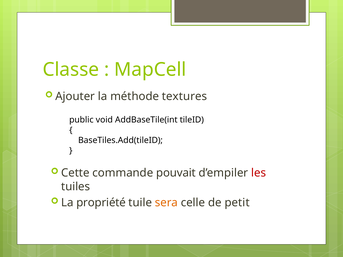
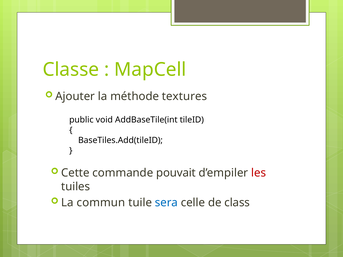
propriété: propriété -> commun (101, 203)
sera colour: orange -> blue (166, 203)
petit: petit -> class (237, 203)
